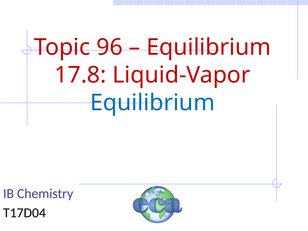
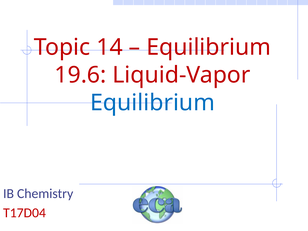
96: 96 -> 14 (110, 47)
17.8: 17.8 -> 19.6 (80, 75)
T17D04 colour: black -> red (24, 213)
